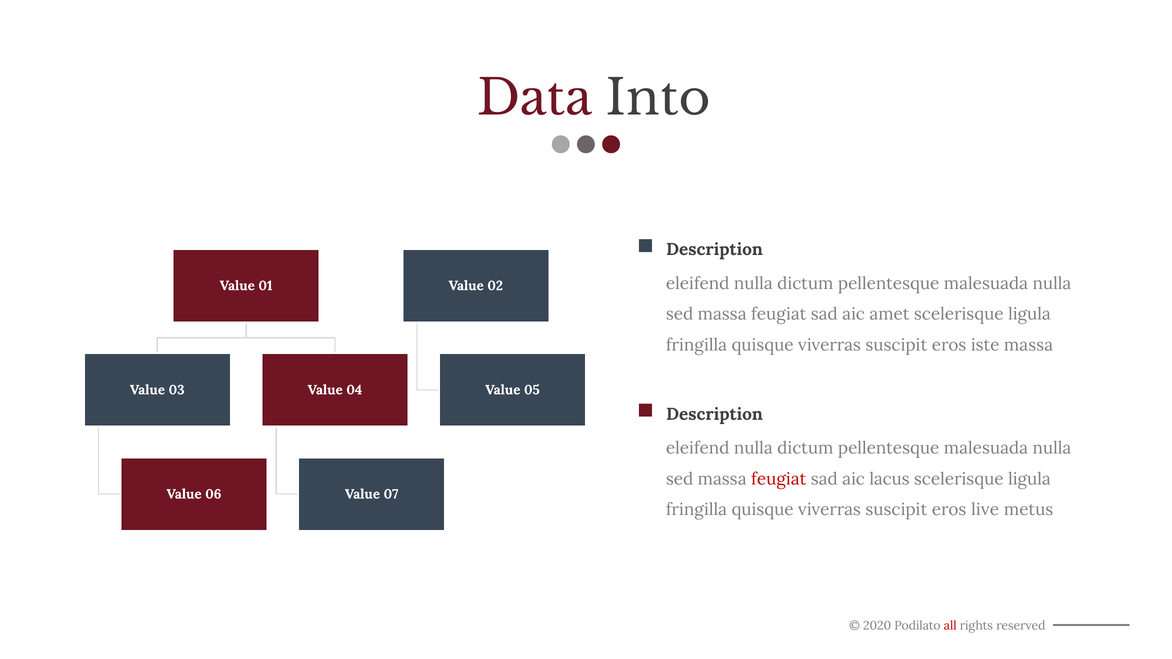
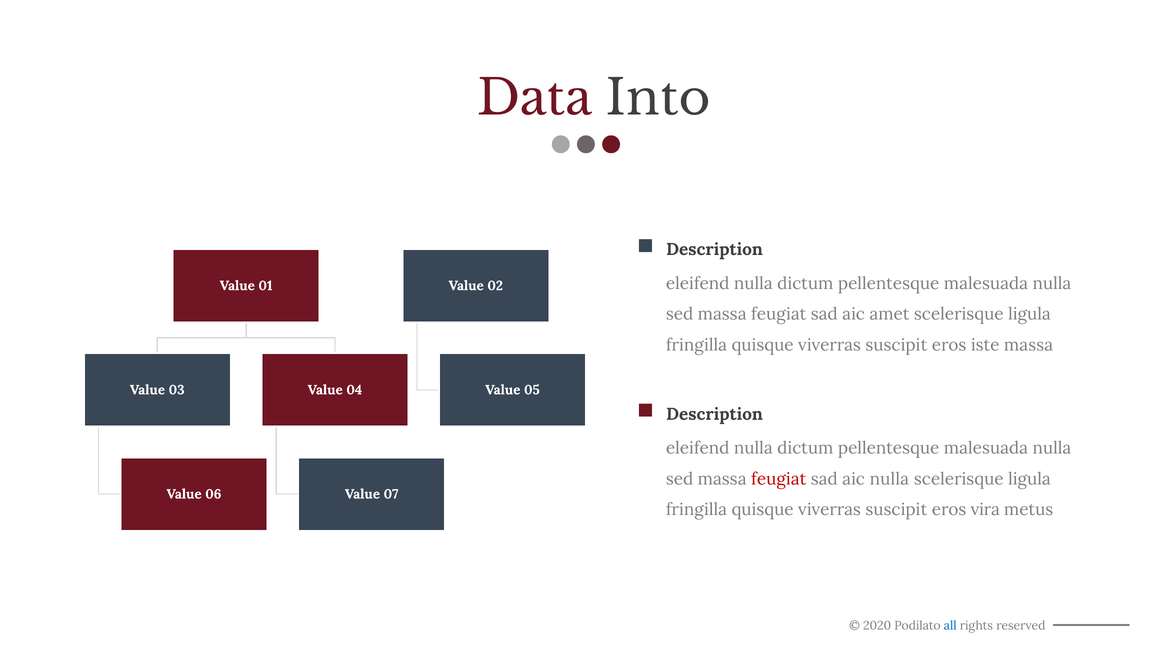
aic lacus: lacus -> nulla (889, 479)
live: live -> vira (985, 510)
all colour: red -> blue (950, 626)
